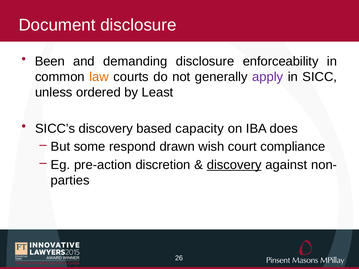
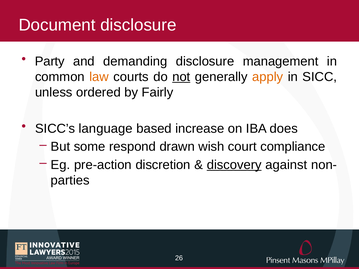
Been: Been -> Party (50, 61)
enforceability: enforceability -> management (281, 61)
not underline: none -> present (181, 77)
apply colour: purple -> orange (268, 77)
Least: Least -> Fairly (157, 92)
SICC’s discovery: discovery -> language (106, 129)
capacity: capacity -> increase (200, 129)
